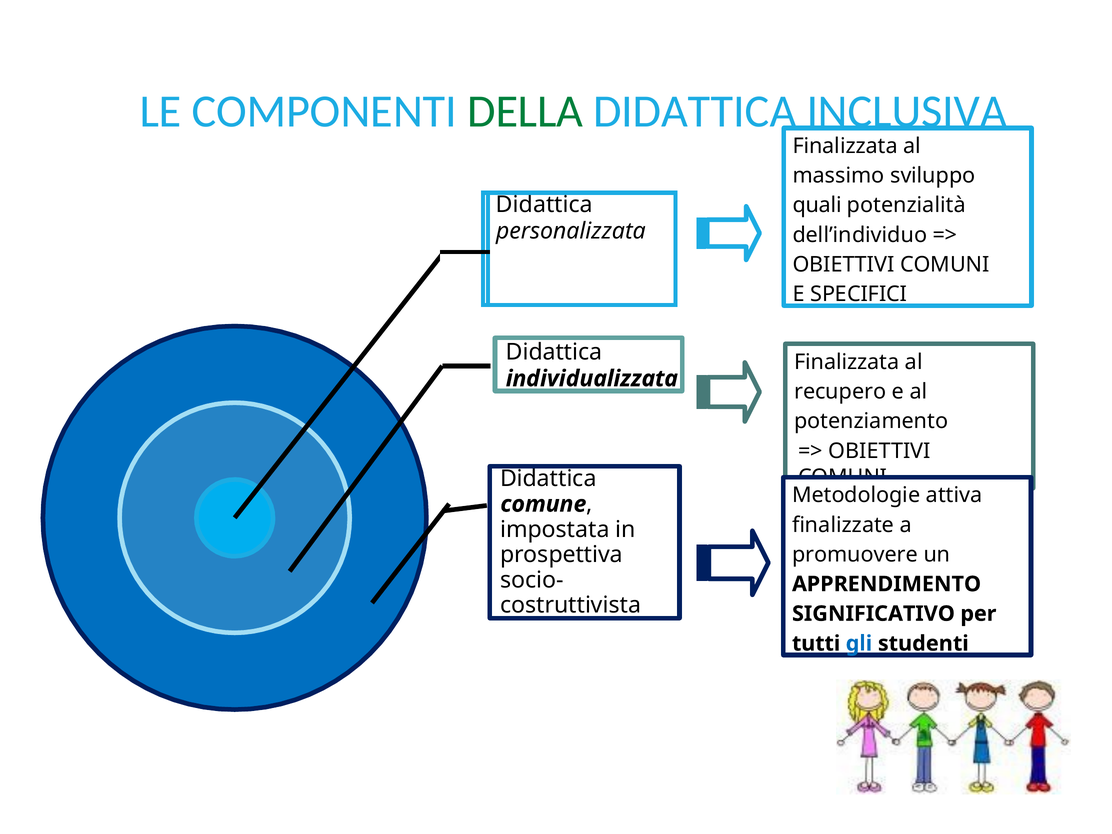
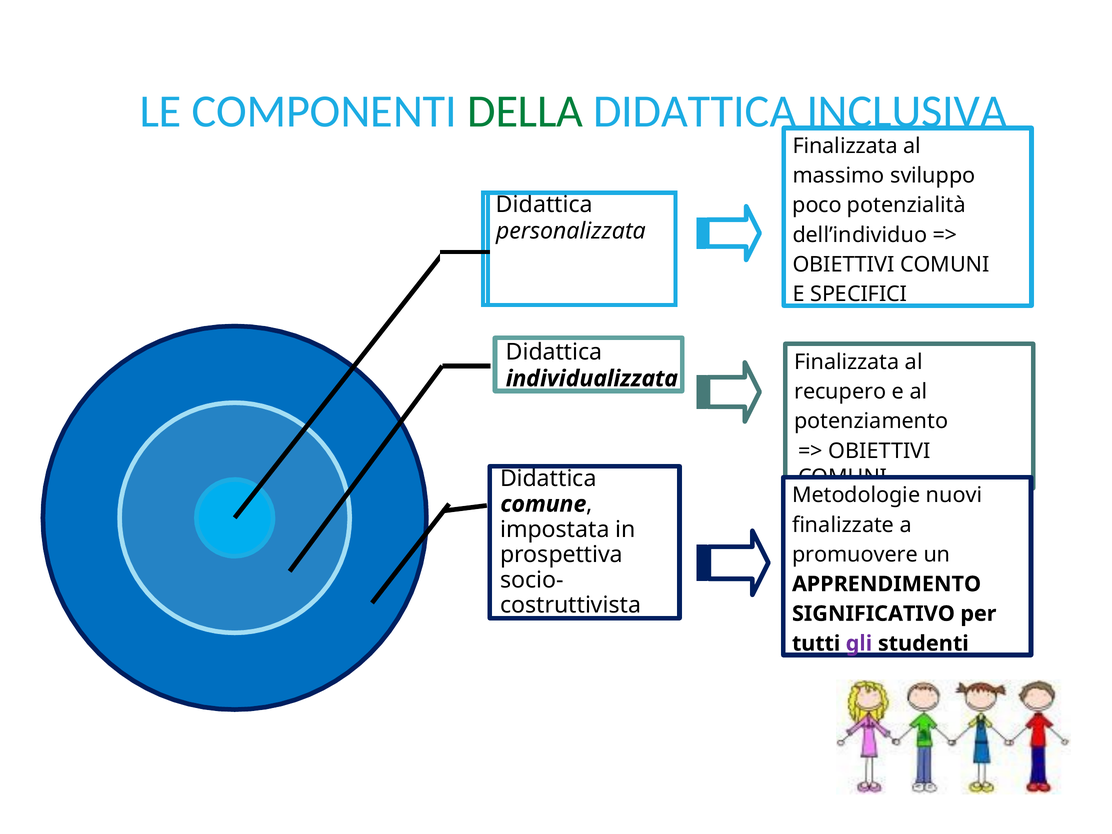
quali: quali -> poco (817, 205)
attiva: attiva -> nuovi (954, 495)
gli colour: blue -> purple (859, 644)
